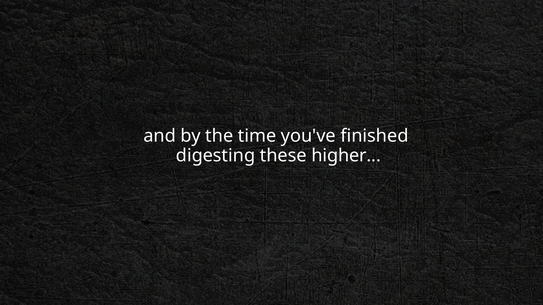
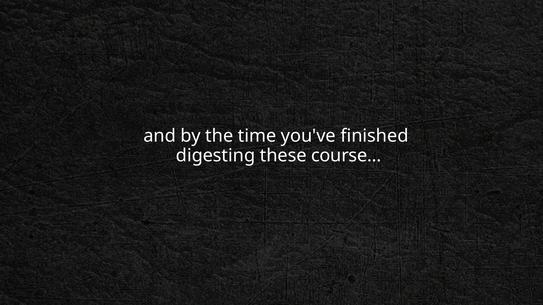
higher: higher -> course (346, 156)
